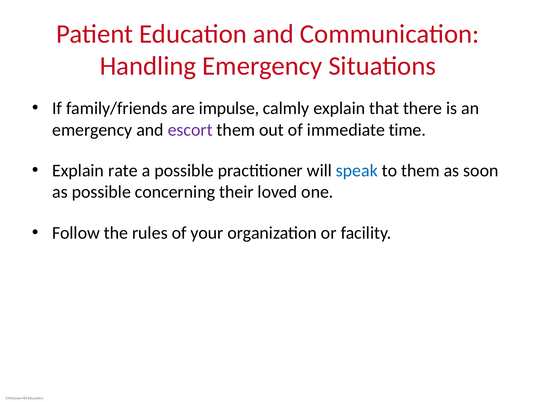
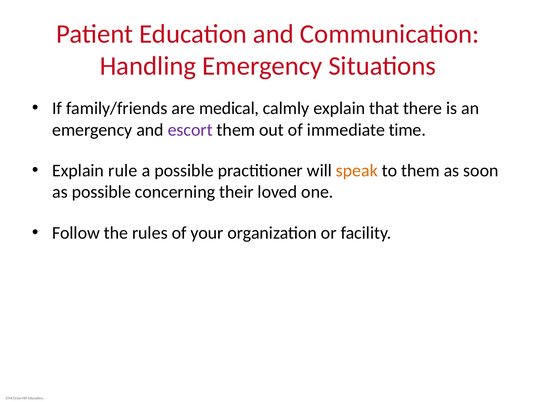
impulse: impulse -> medical (229, 108)
rate: rate -> rule (123, 171)
speak colour: blue -> orange (357, 171)
